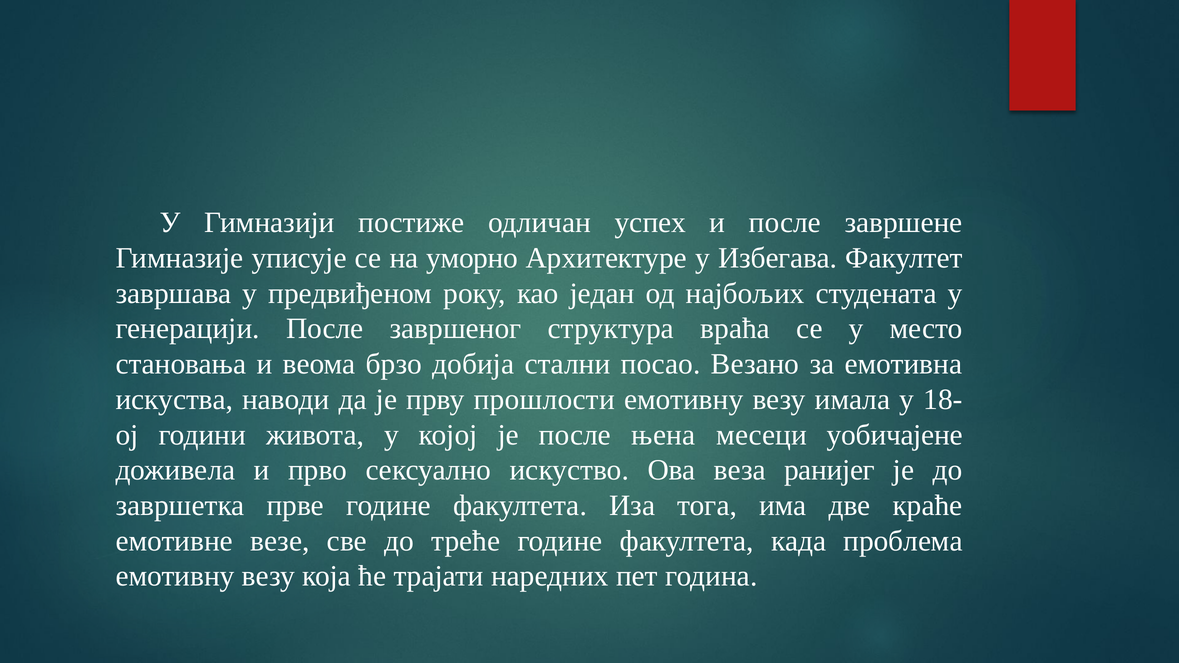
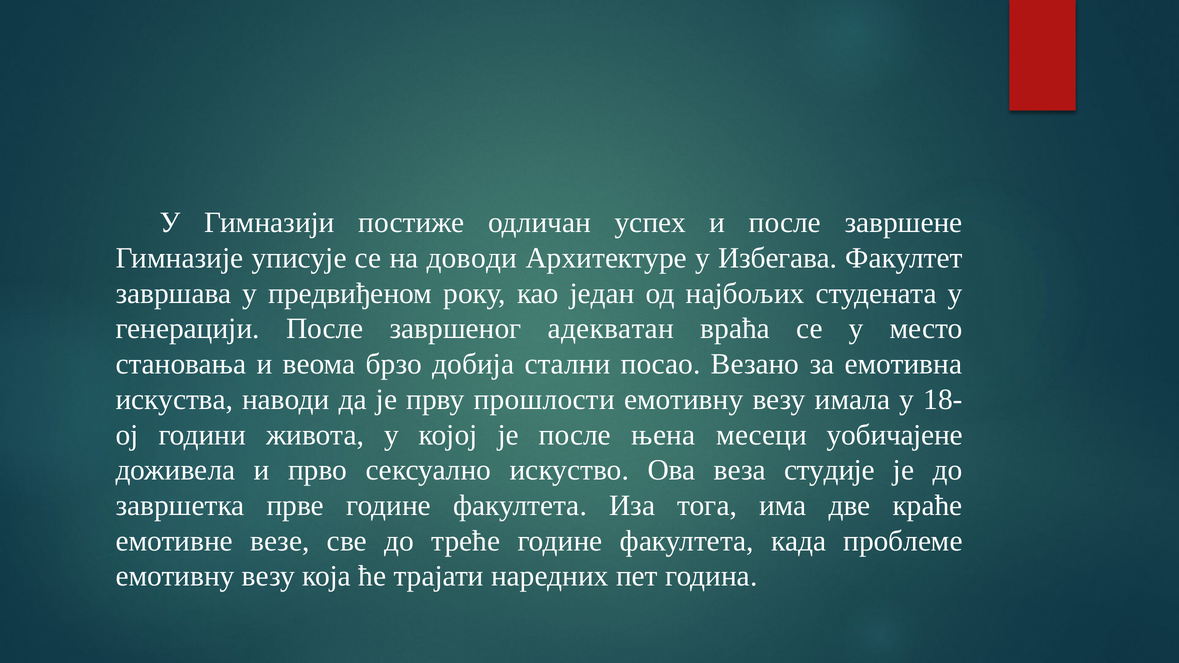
уморно: уморно -> доводи (472, 258)
структура: структура -> адекватан (611, 329)
ранијег: ранијег -> студије (829, 470)
проблема: проблема -> проблеме (903, 541)
